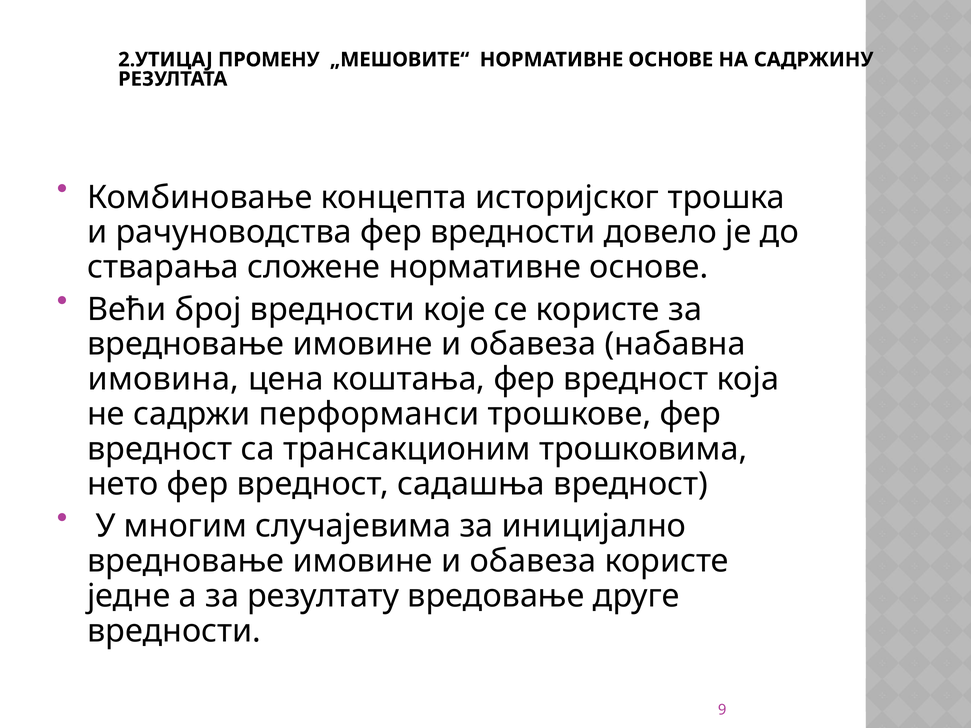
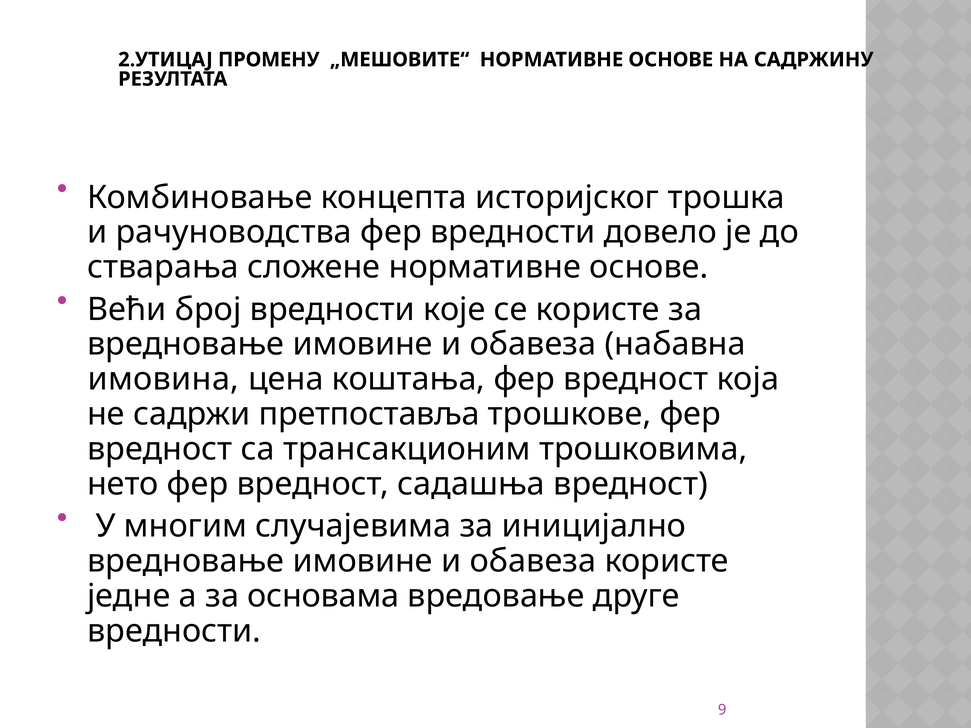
перформанси: перформанси -> претпоставља (369, 414)
резултату: резултату -> основама (323, 596)
